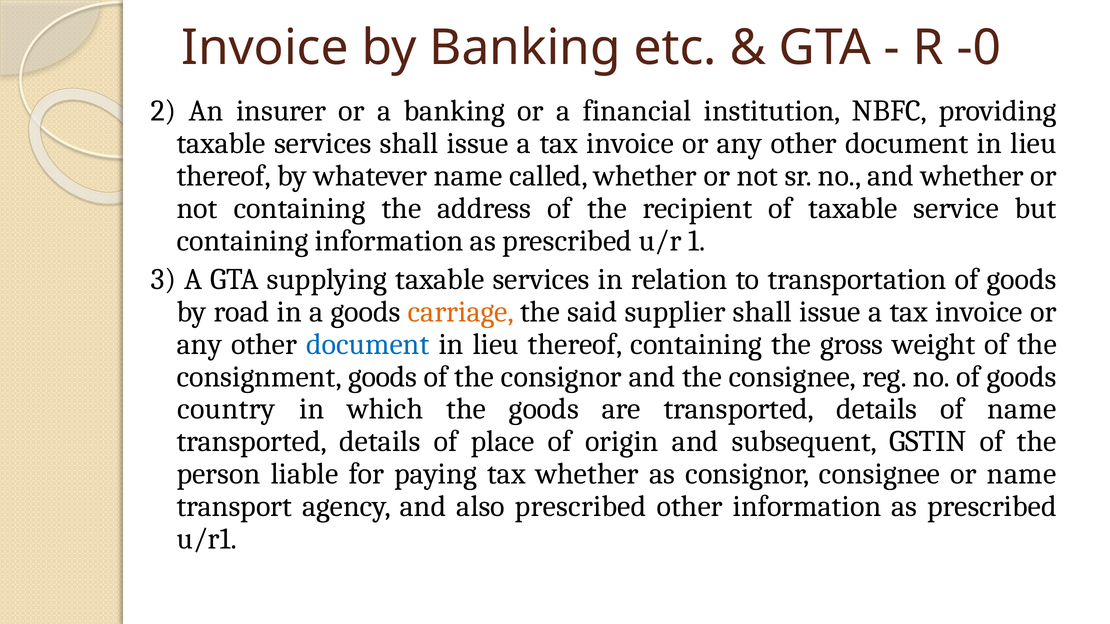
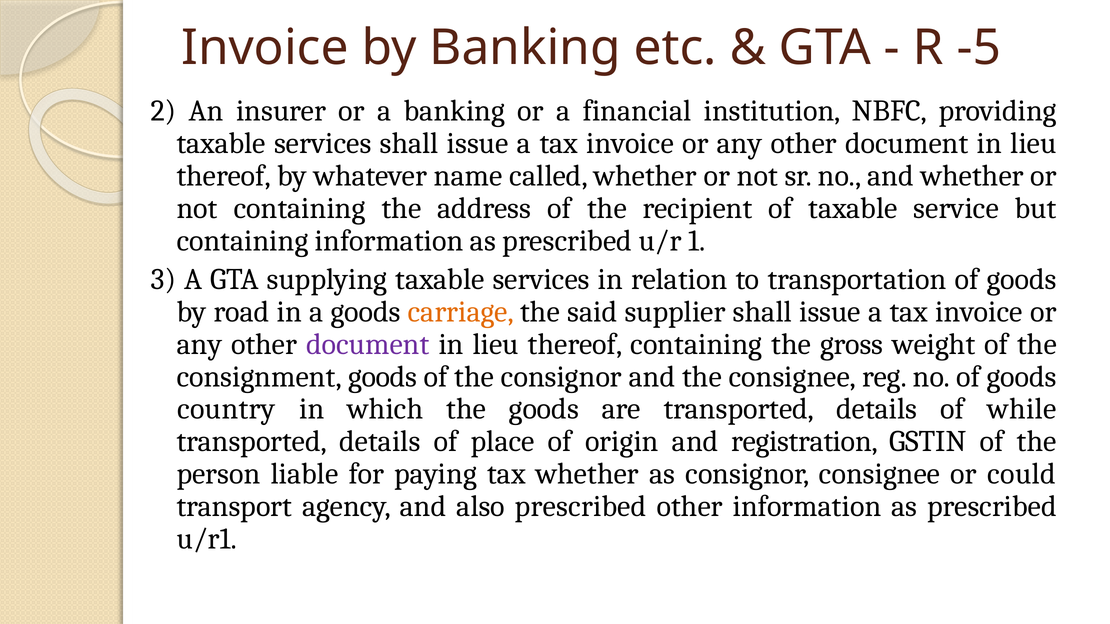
-0: -0 -> -5 (979, 48)
document colour: blue -> purple (368, 344)
of name: name -> while (1022, 409)
subsequent: subsequent -> registration (804, 442)
or name: name -> could (1022, 474)
